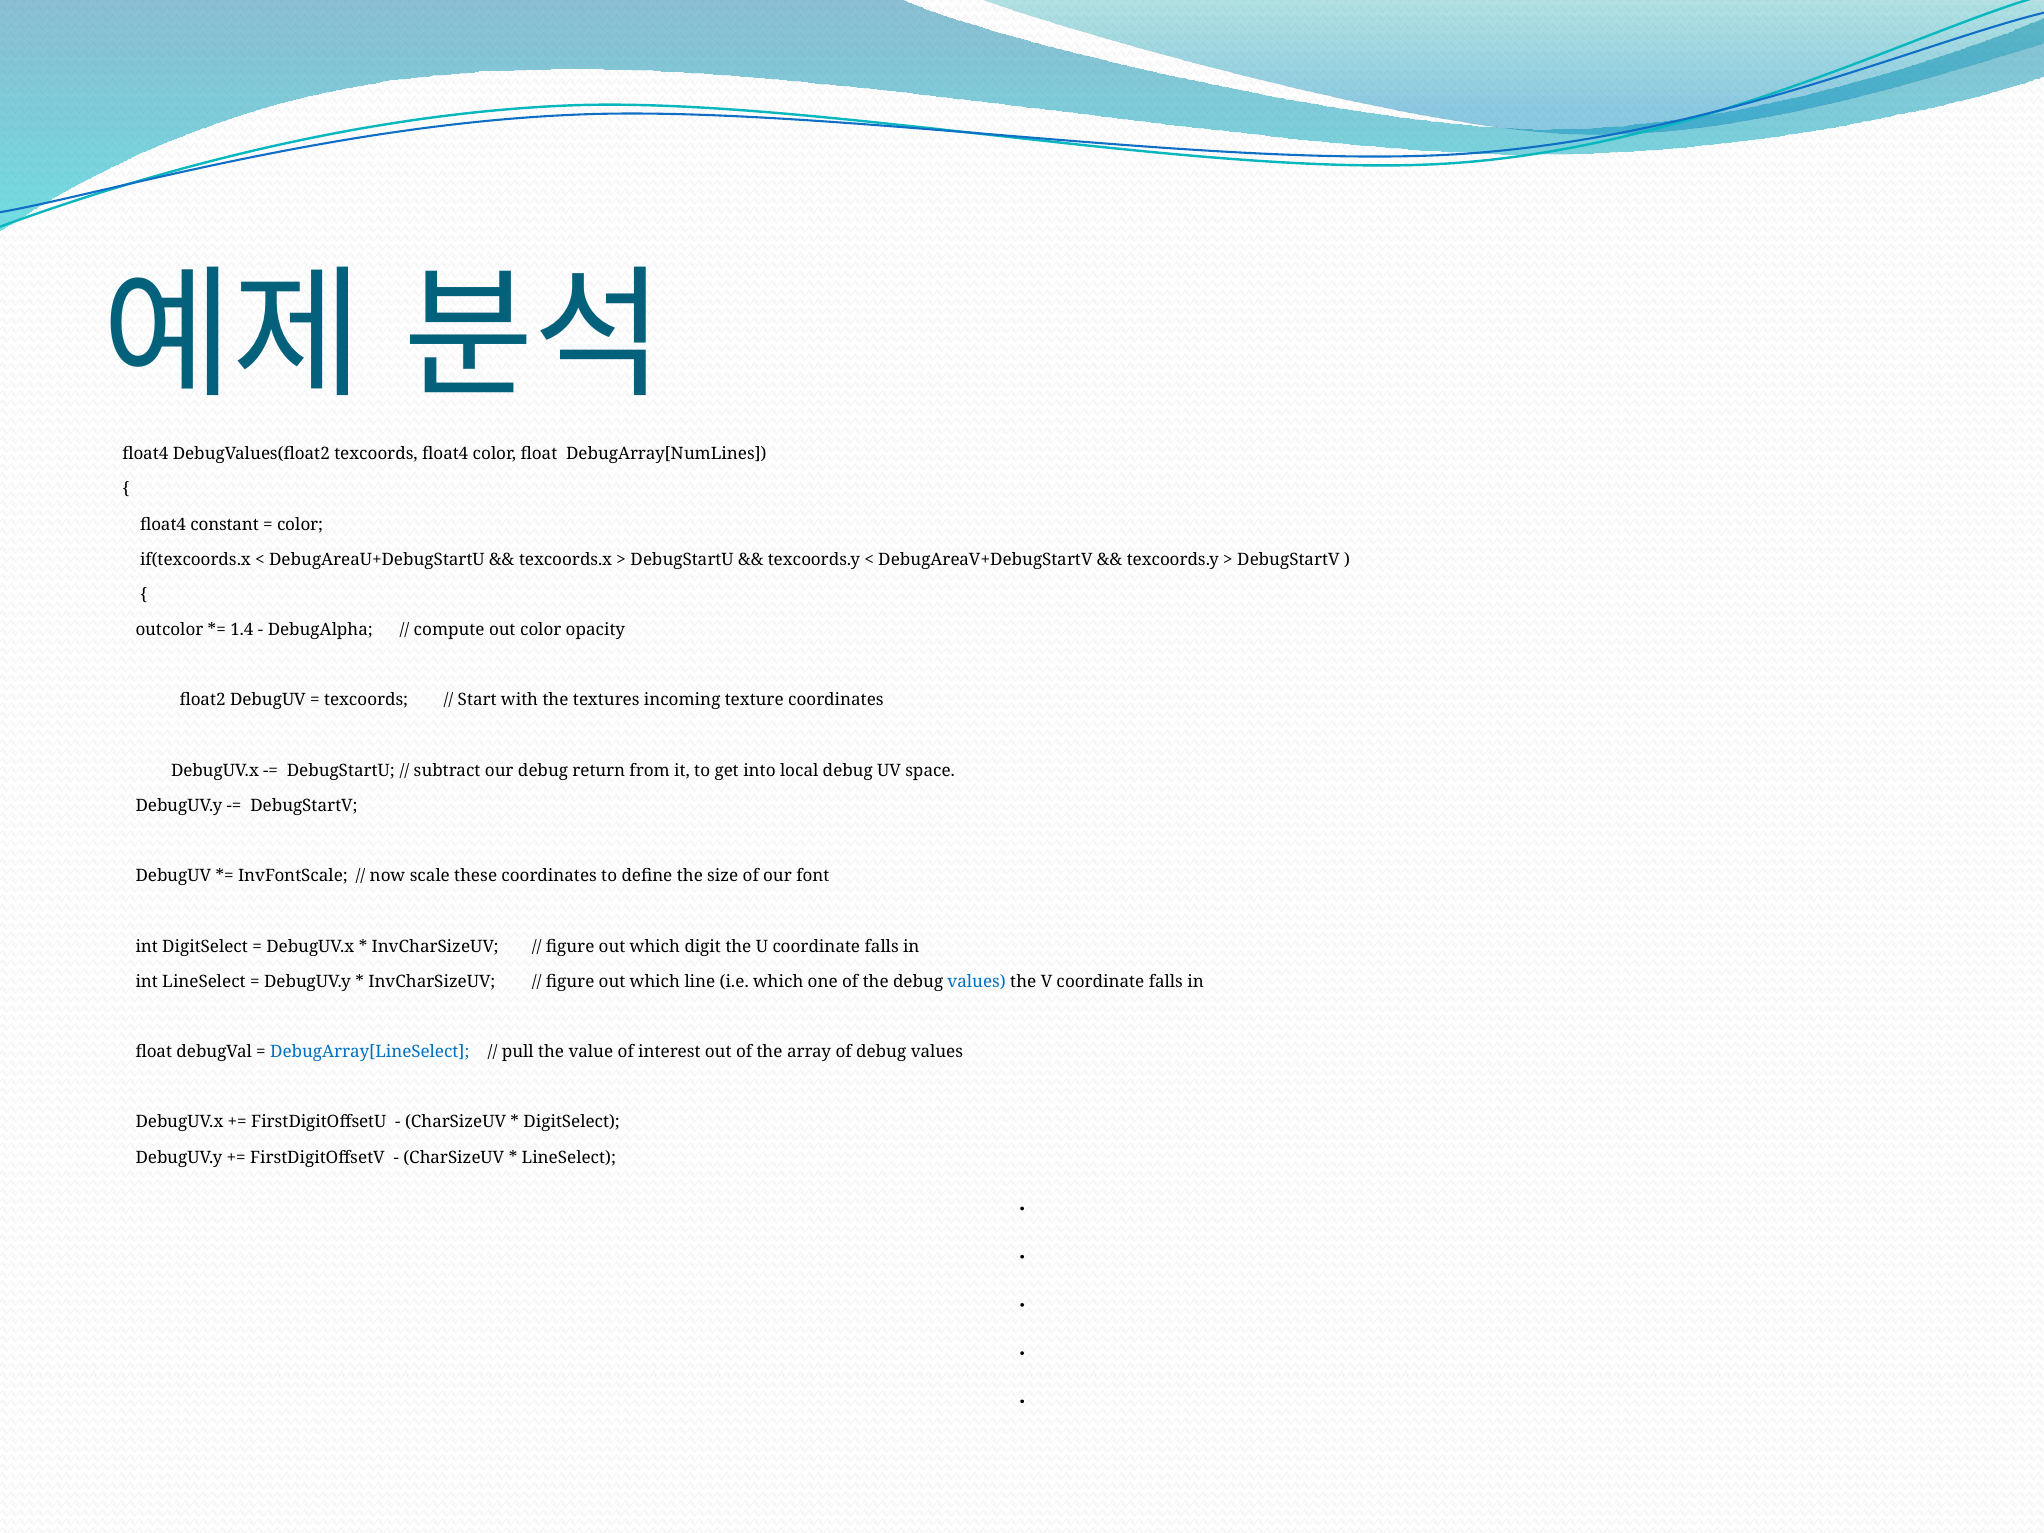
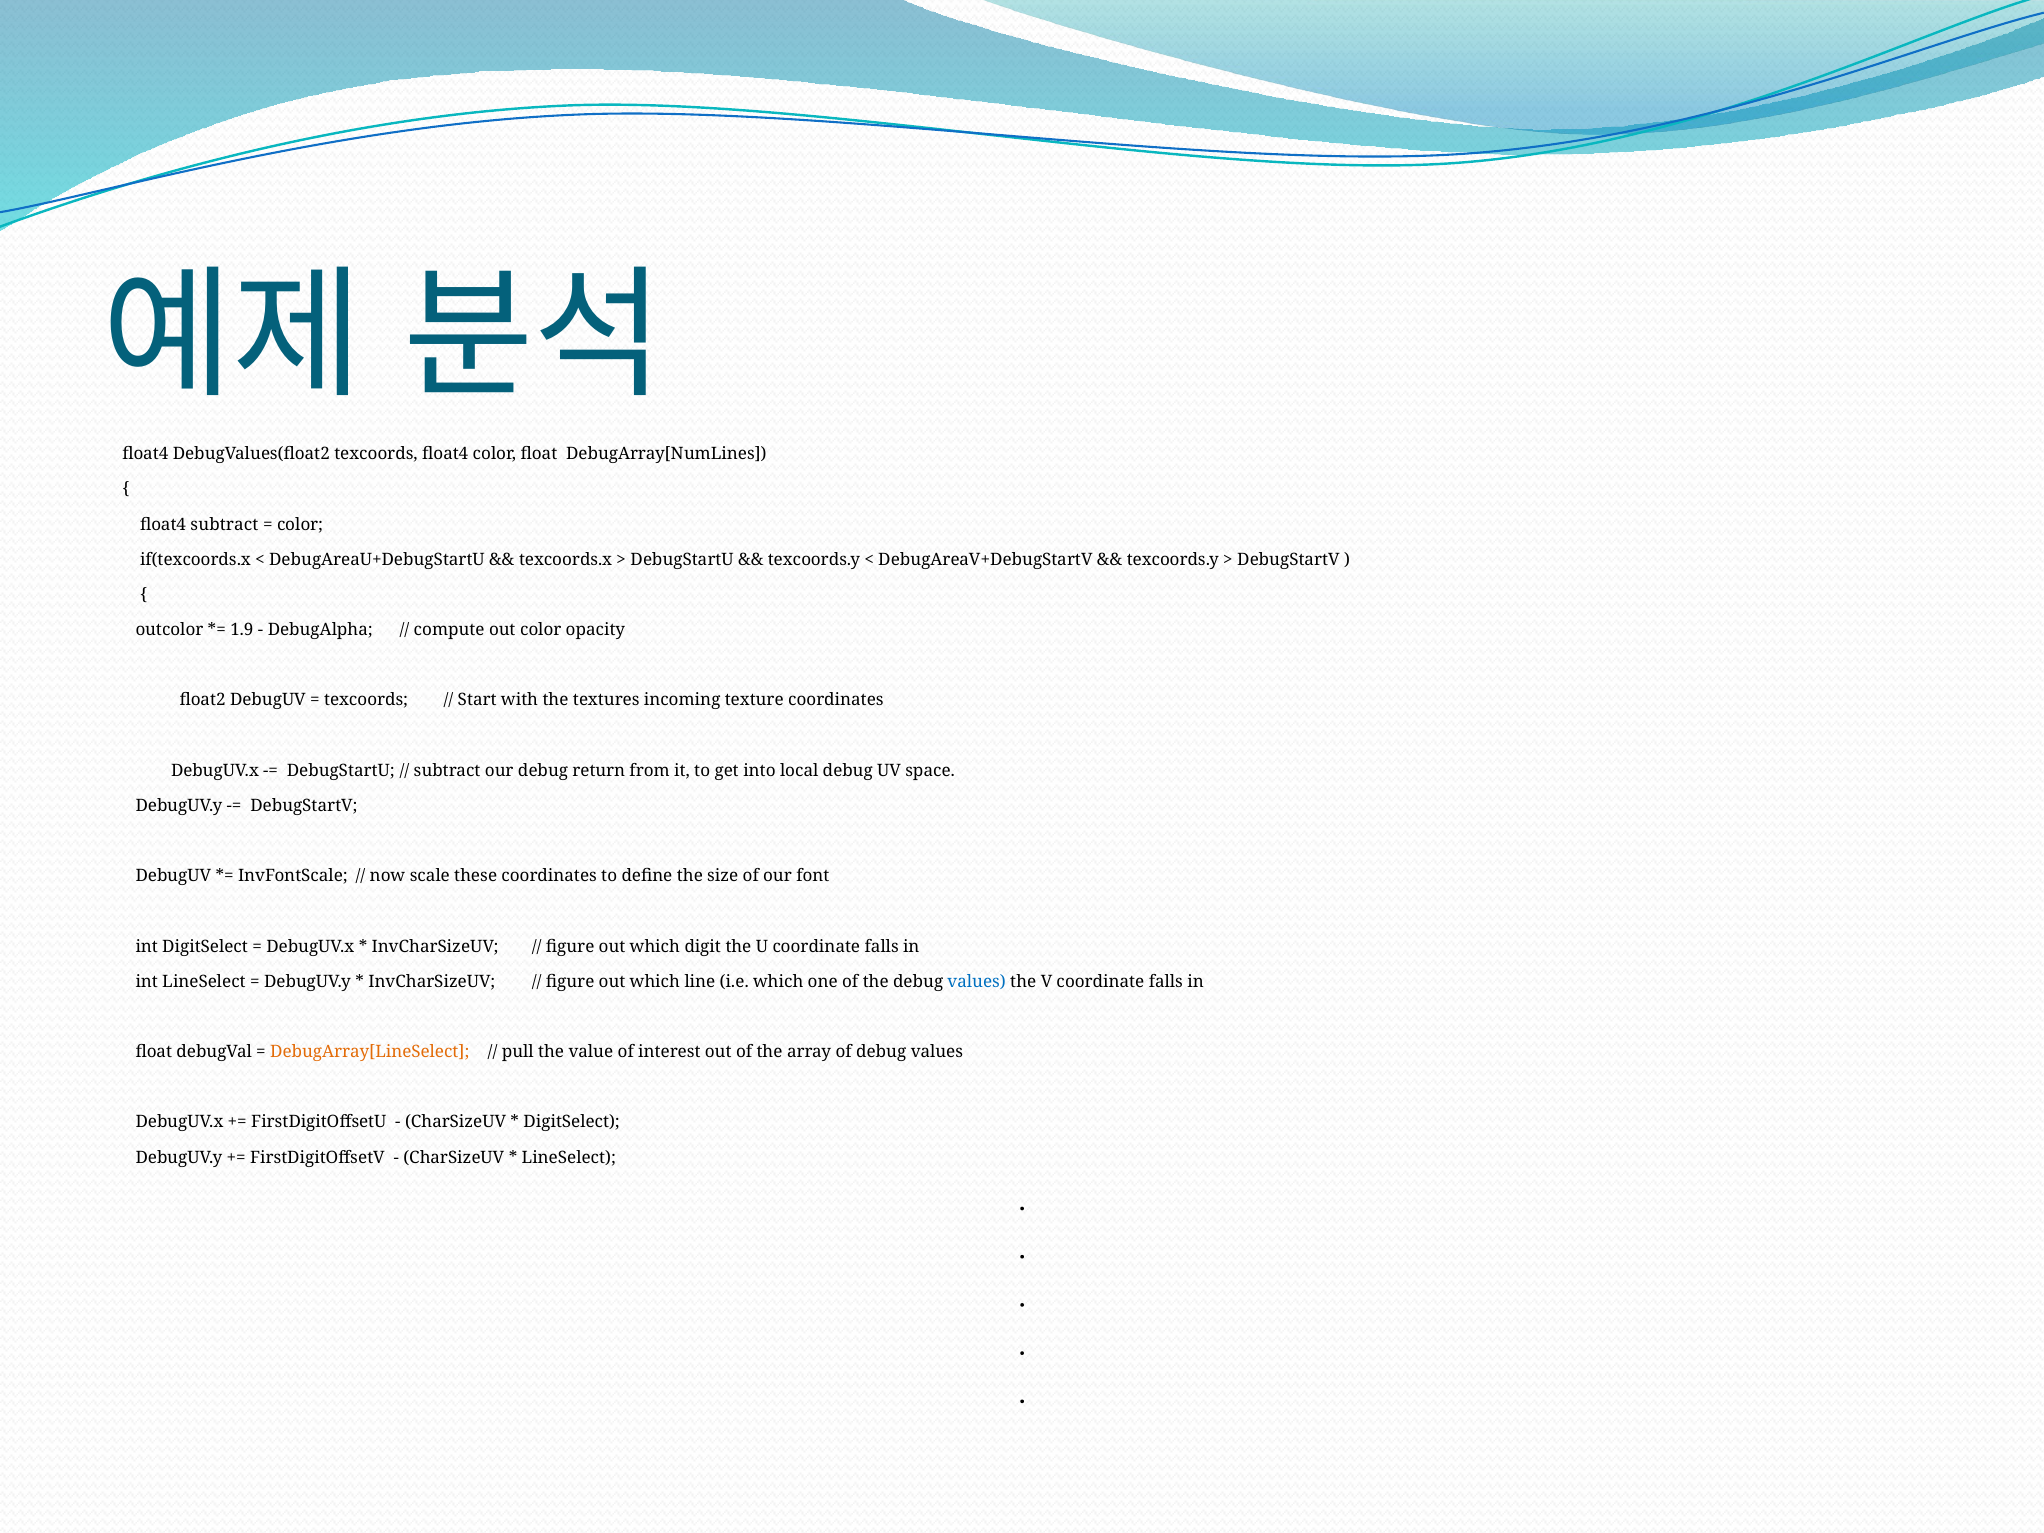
float4 constant: constant -> subtract (224, 524)
1.4: 1.4 -> 1.9 (242, 630)
DebugArray[LineSelect colour: blue -> orange (370, 1052)
